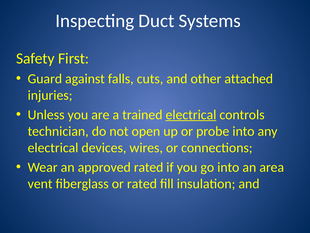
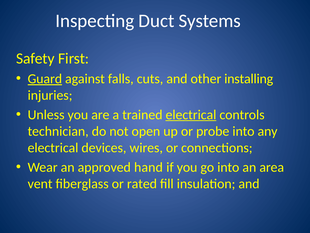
Guard underline: none -> present (45, 79)
attached: attached -> installing (249, 79)
approved rated: rated -> hand (148, 167)
